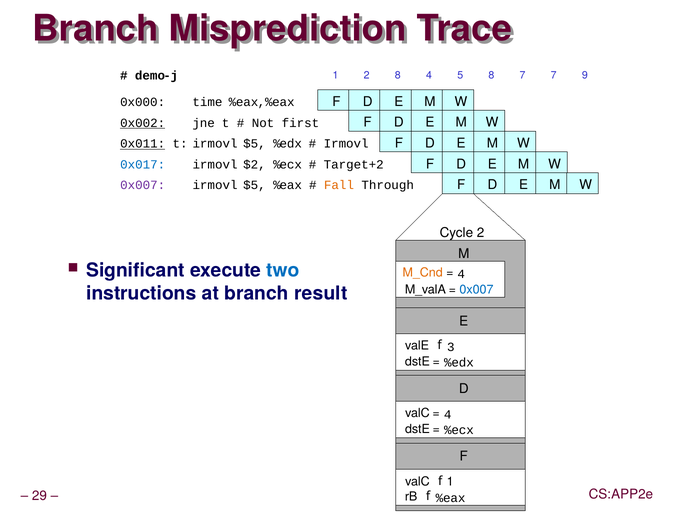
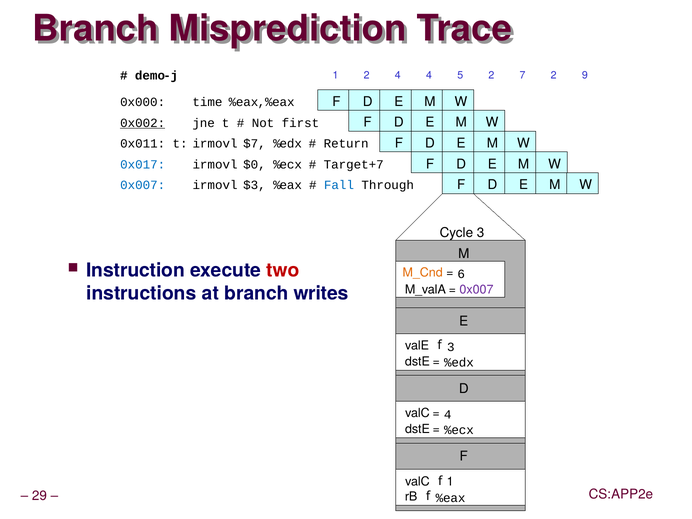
2 8: 8 -> 4 (398, 75)
5 8: 8 -> 2 (491, 75)
7 7: 7 -> 2 (554, 75)
0x011 underline: present -> none (143, 144)
t irmovl $5: $5 -> $7 (254, 144)
Irmovl: Irmovl -> Return (346, 144)
$2: $2 -> $0 (254, 164)
Target+2: Target+2 -> Target+7 (354, 164)
0x007 colour: purple -> blue (143, 185)
$5: $5 -> $3 (254, 185)
Fall colour: orange -> blue (339, 185)
Cycle 2: 2 -> 3 (481, 233)
Significant: Significant -> Instruction (136, 270)
two colour: blue -> red (283, 270)
4: 4 -> 6 (461, 274)
0x007 colour: blue -> purple (476, 289)
result: result -> writes (321, 293)
